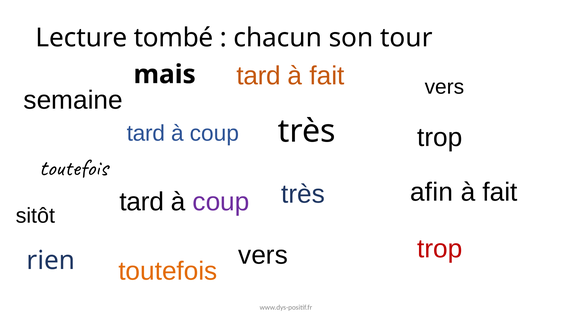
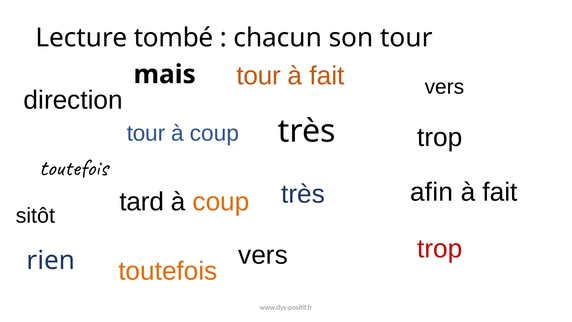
tard: tard -> tour (259, 76)
semaine: semaine -> direction (73, 100)
tard: tard -> tour (146, 133)
coup colour: purple -> orange (221, 202)
